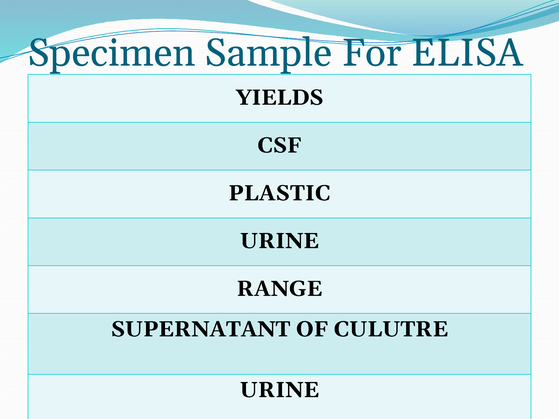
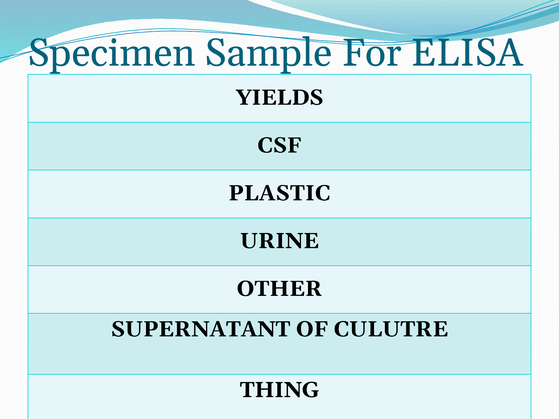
RANGE: RANGE -> OTHER (280, 289)
URINE: URINE -> THING (280, 390)
